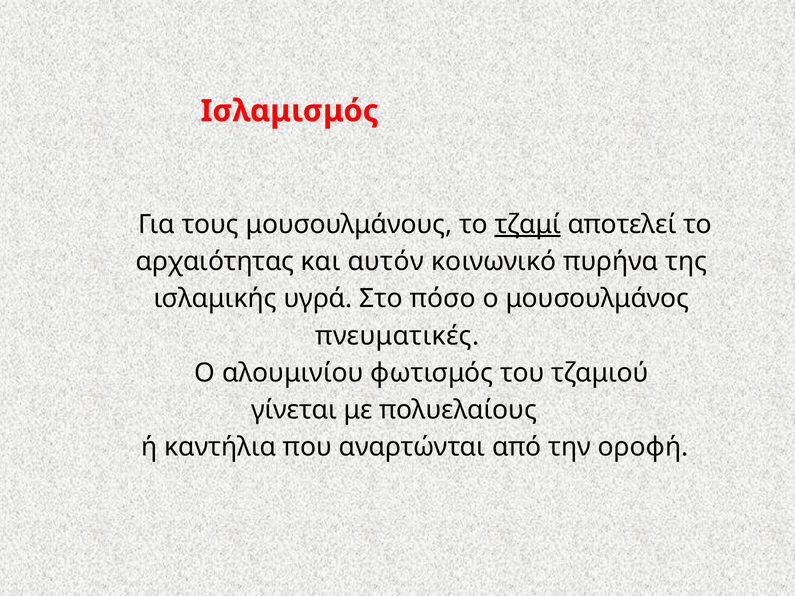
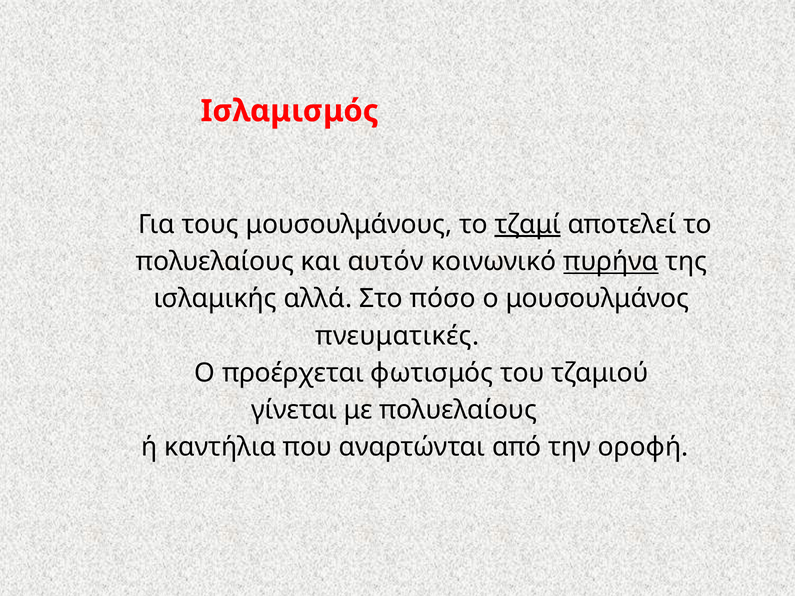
αρχαιότητας: αρχαιότητας -> πολυελαίους (215, 262)
πυρήνα underline: none -> present (611, 262)
υγρά: υγρά -> αλλά (318, 299)
αλουμινίου: αλουμινίου -> προέρχεται (293, 373)
